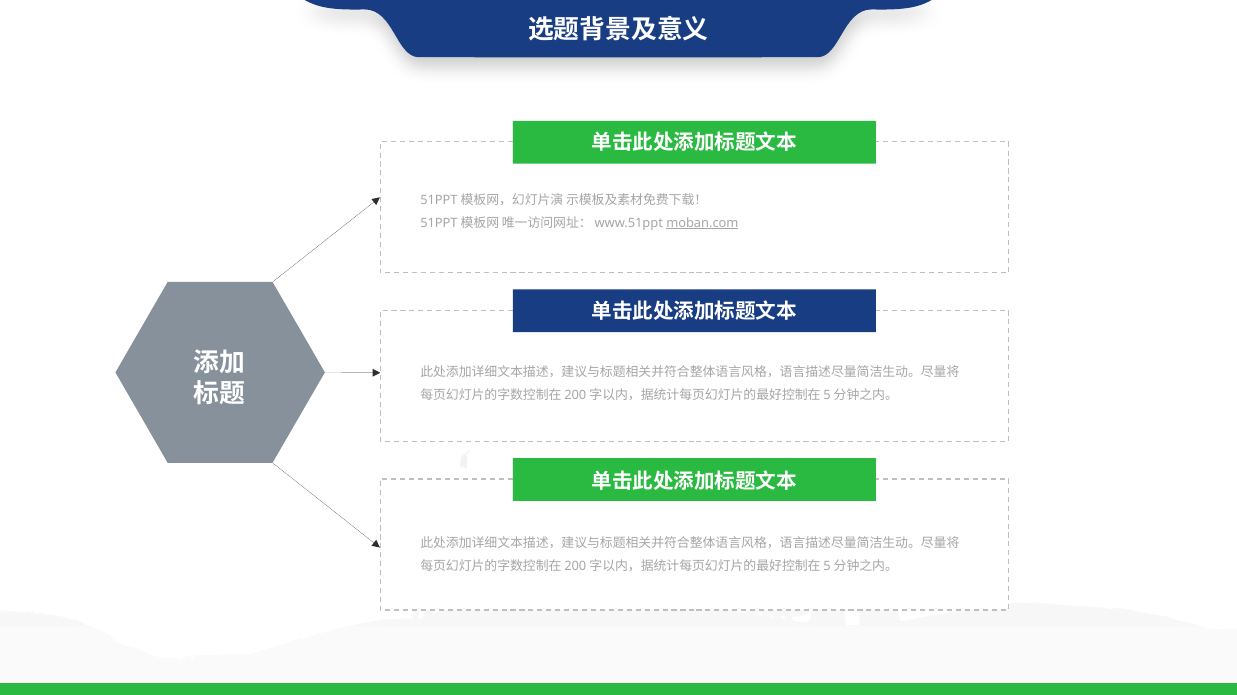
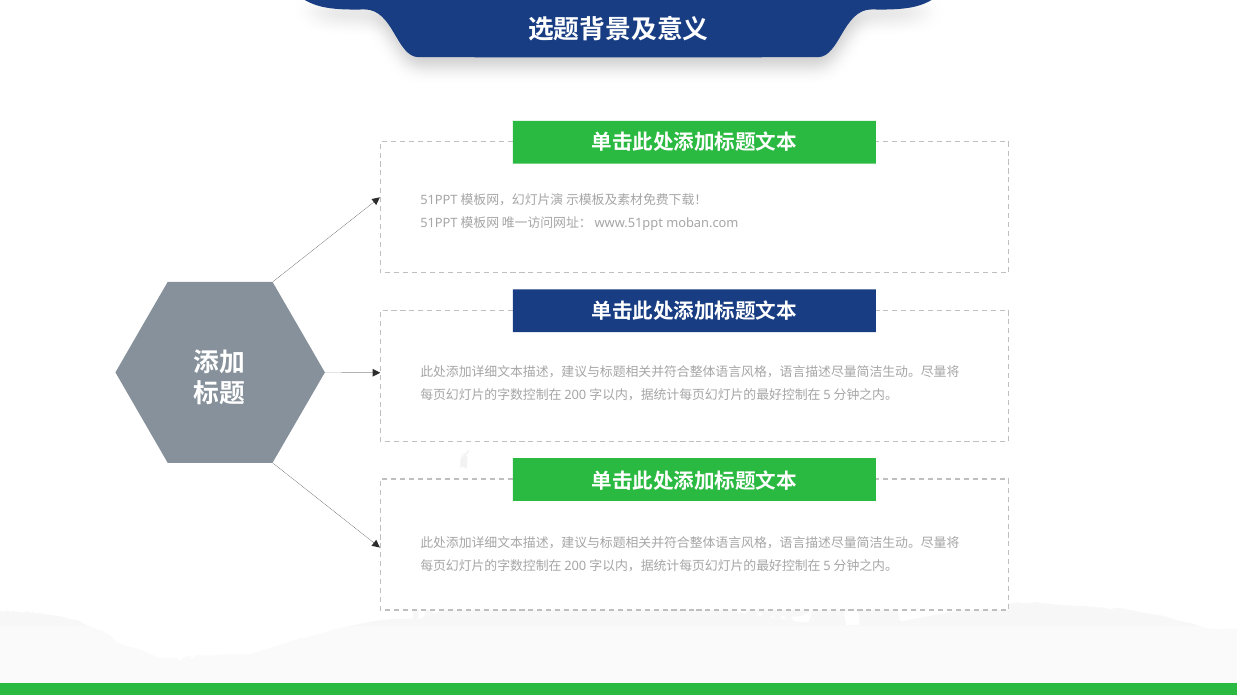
moban.com underline: present -> none (702, 223)
